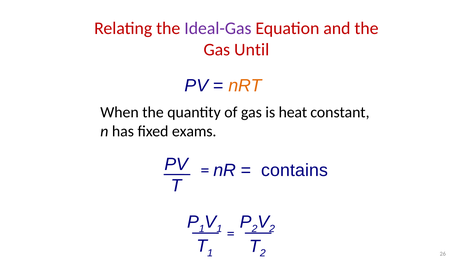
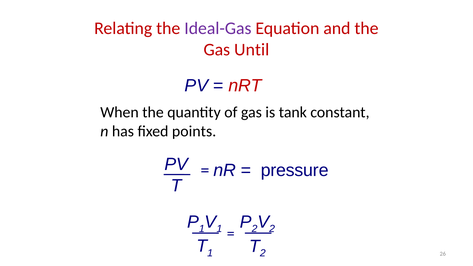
nRT colour: orange -> red (245, 86)
heat: heat -> tank (293, 112)
exams: exams -> points (194, 131)
contains: contains -> pressure (295, 170)
